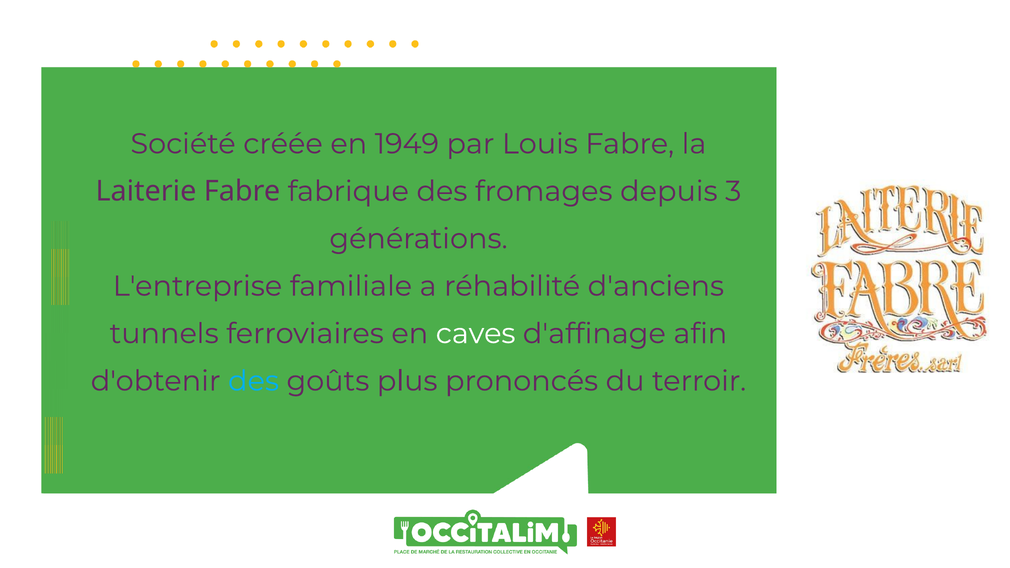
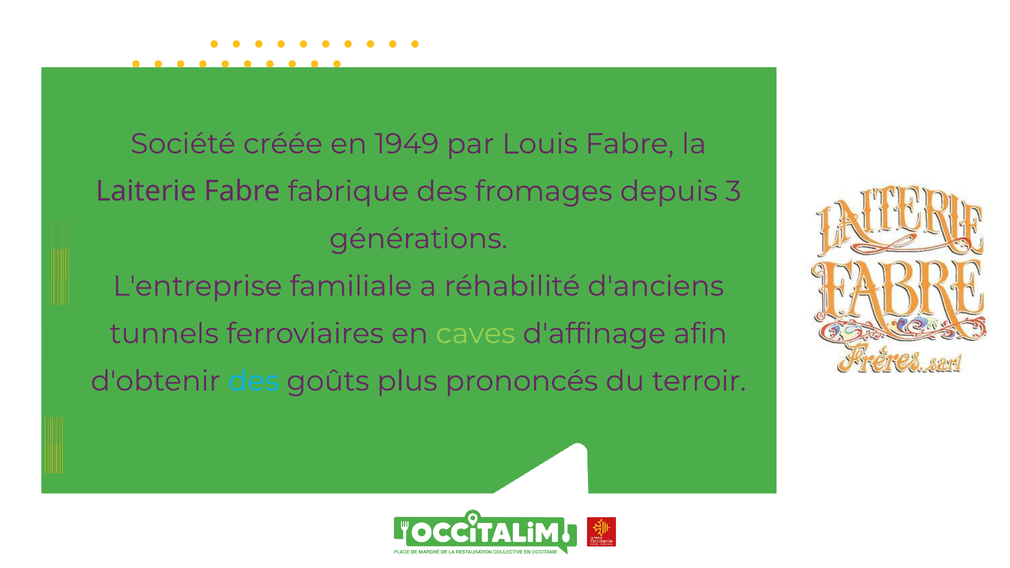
caves colour: white -> light green (476, 334)
